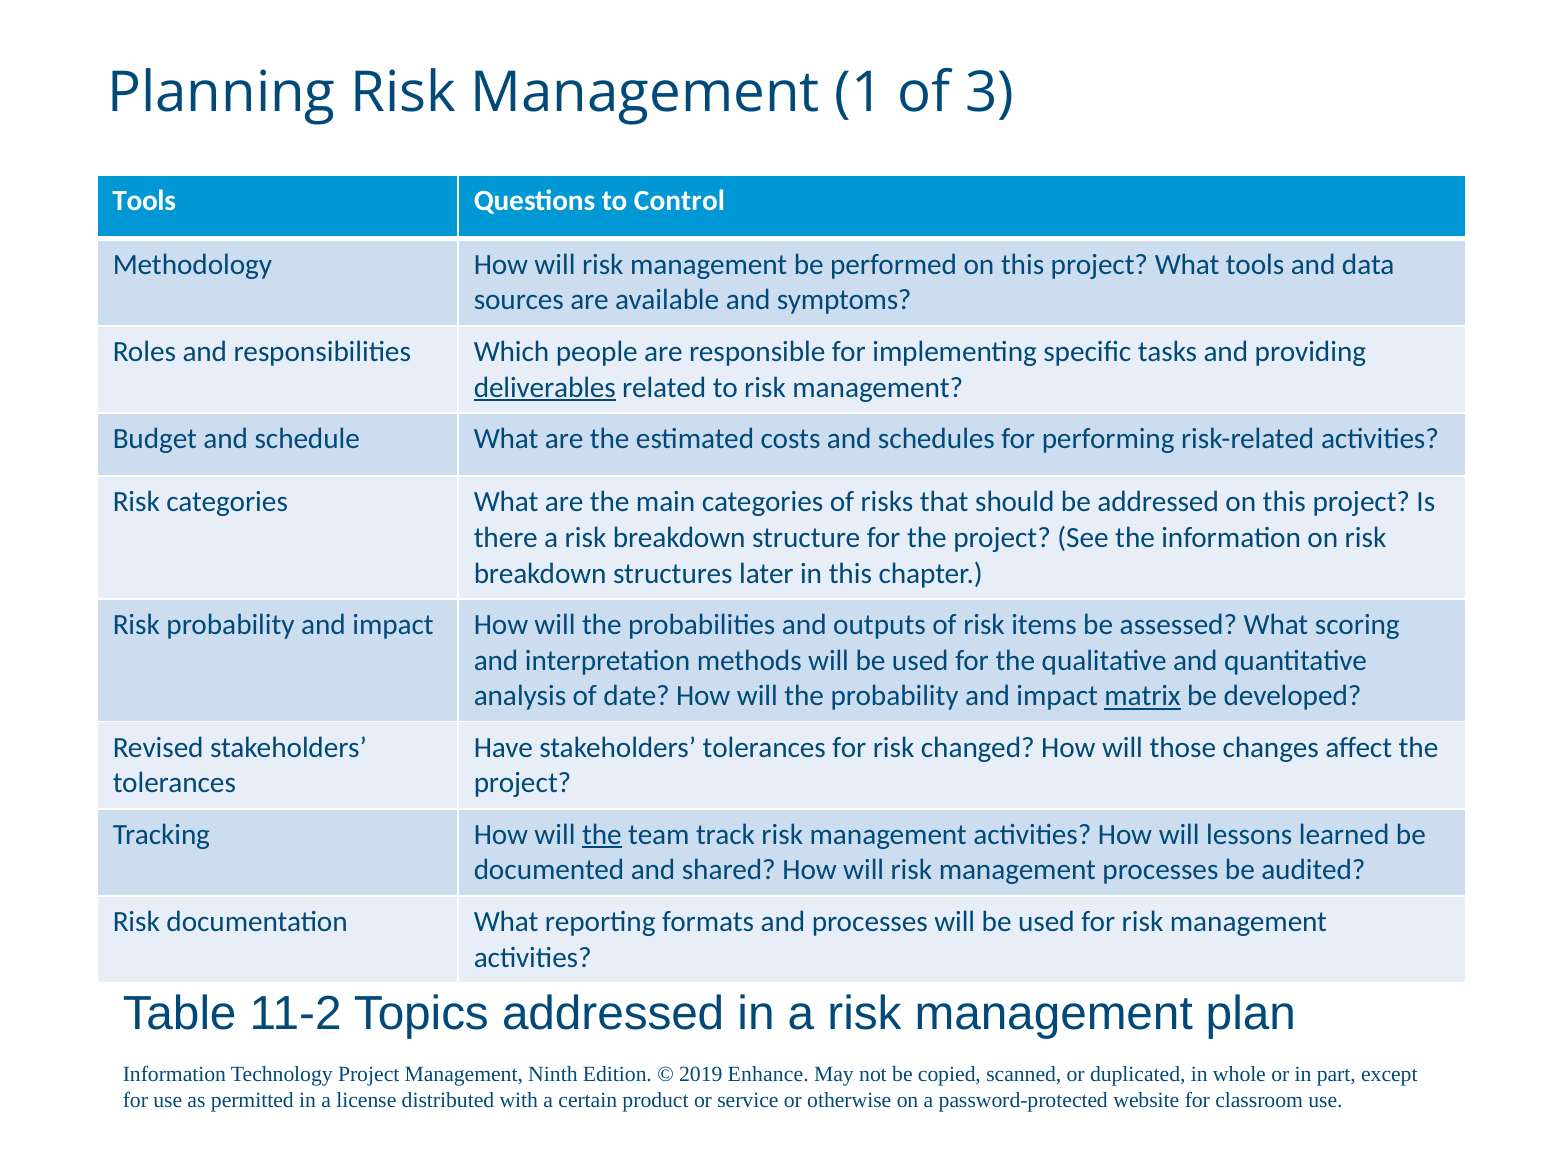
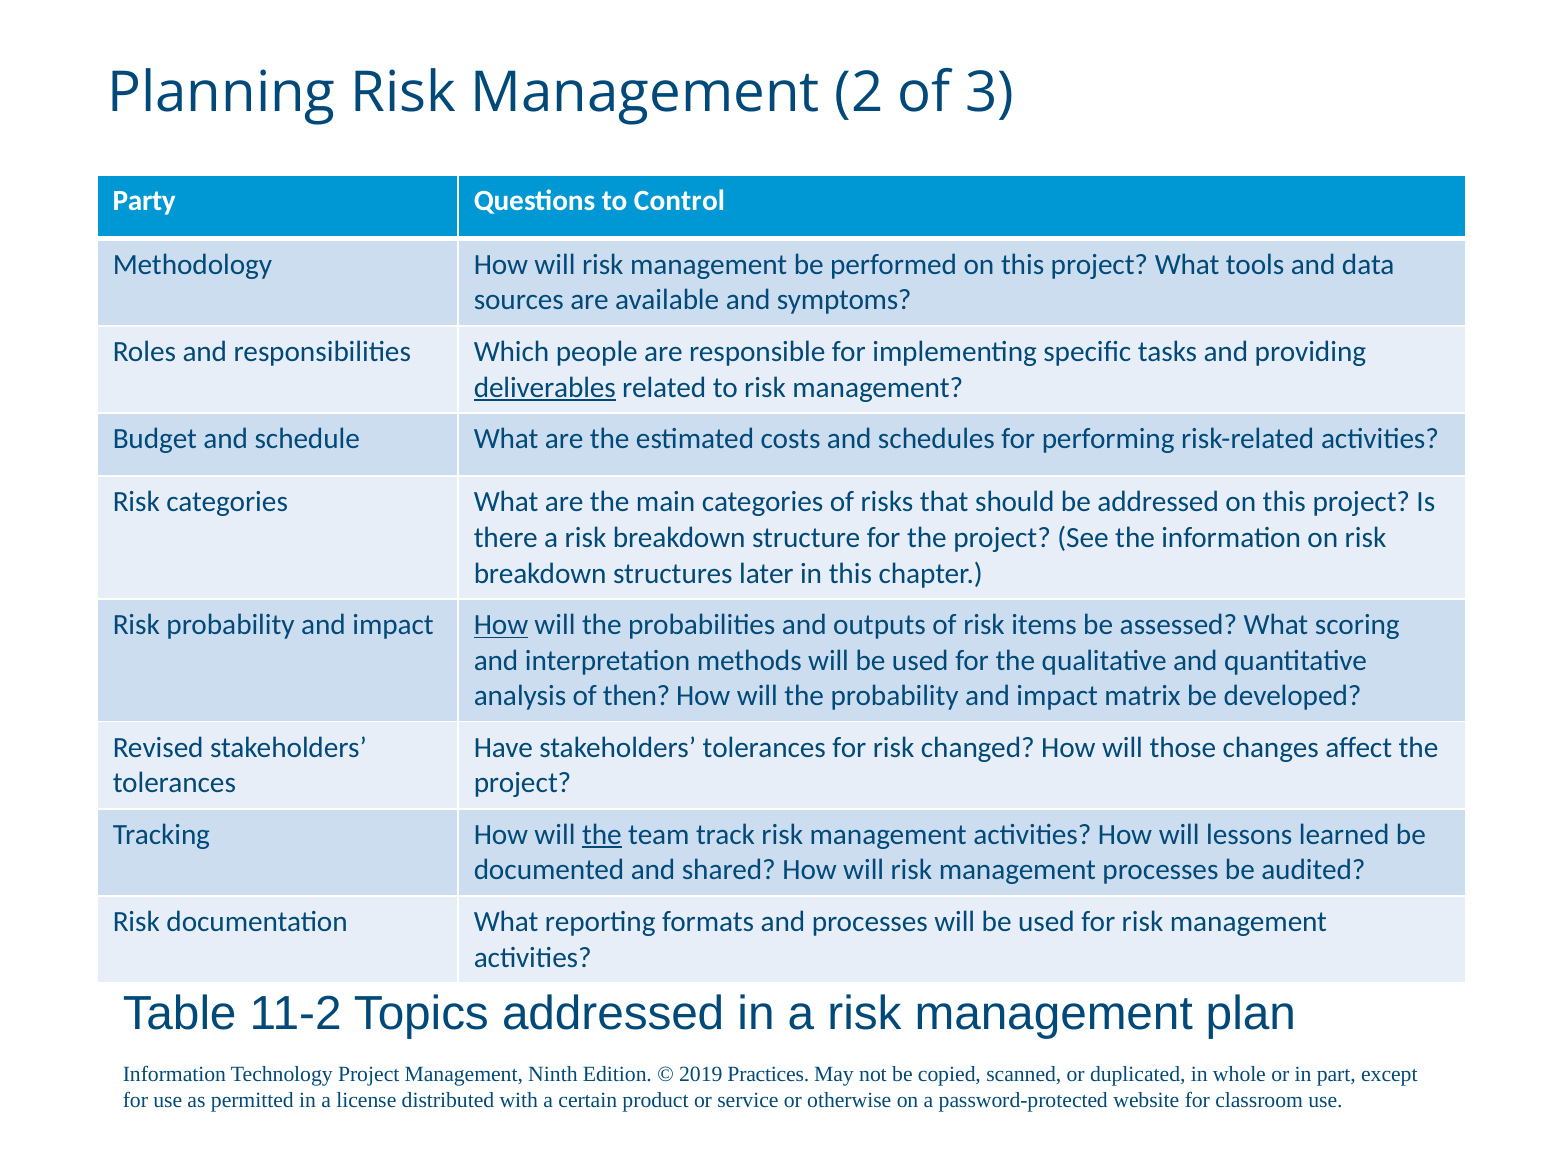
1: 1 -> 2 (859, 93)
Tools: Tools -> Party (144, 201)
How underline: none -> present (501, 625)
date: date -> then (637, 696)
matrix underline: present -> none (1143, 696)
Enhance: Enhance -> Practices (768, 1075)
